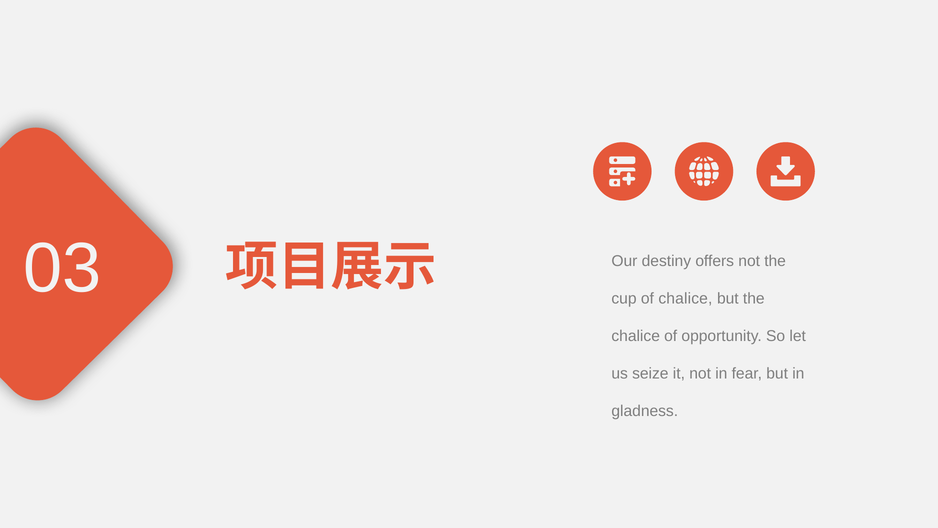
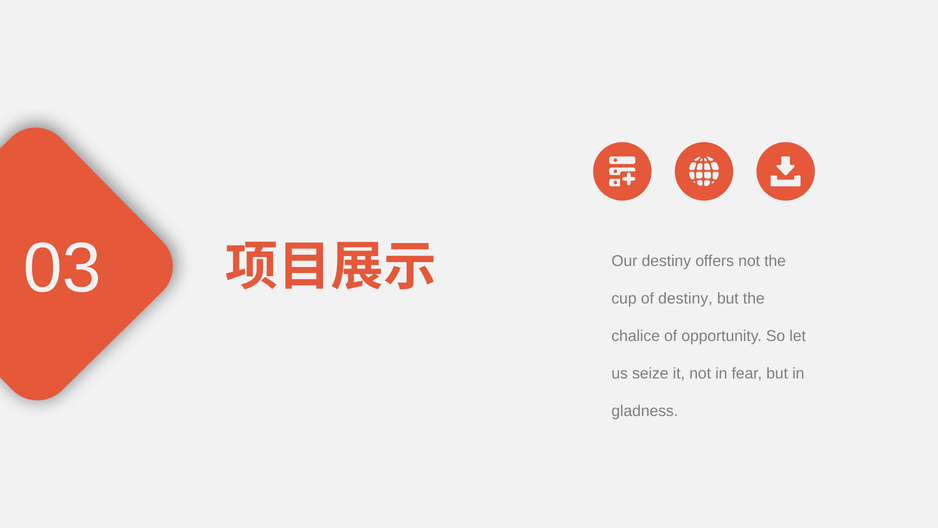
of chalice: chalice -> destiny (685, 298)
